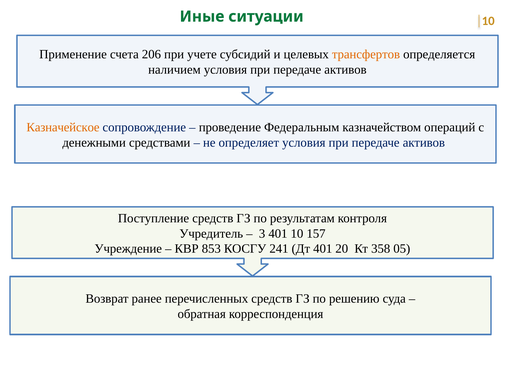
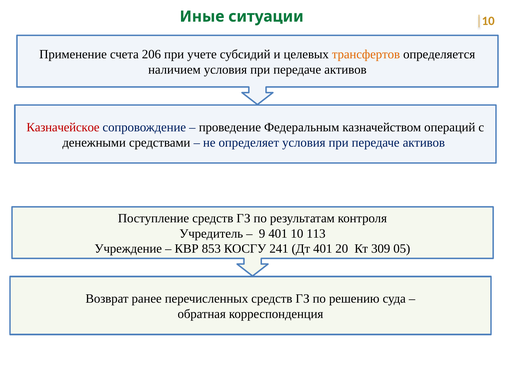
Казначейское colour: orange -> red (63, 127)
3: 3 -> 9 (262, 234)
157: 157 -> 113 (316, 234)
358: 358 -> 309 (381, 249)
